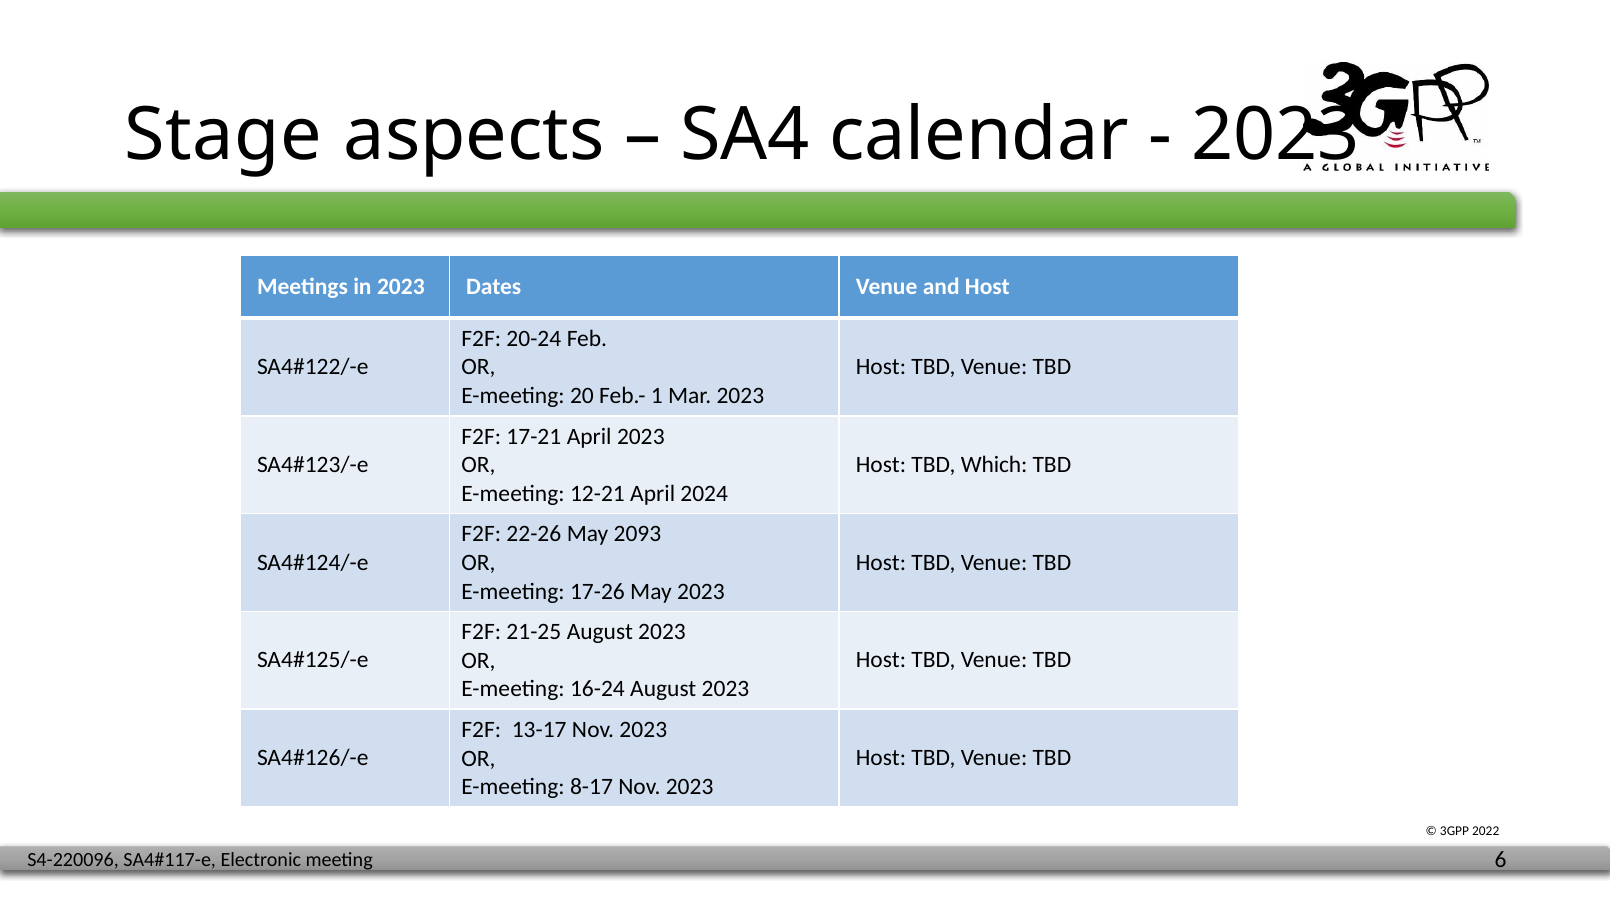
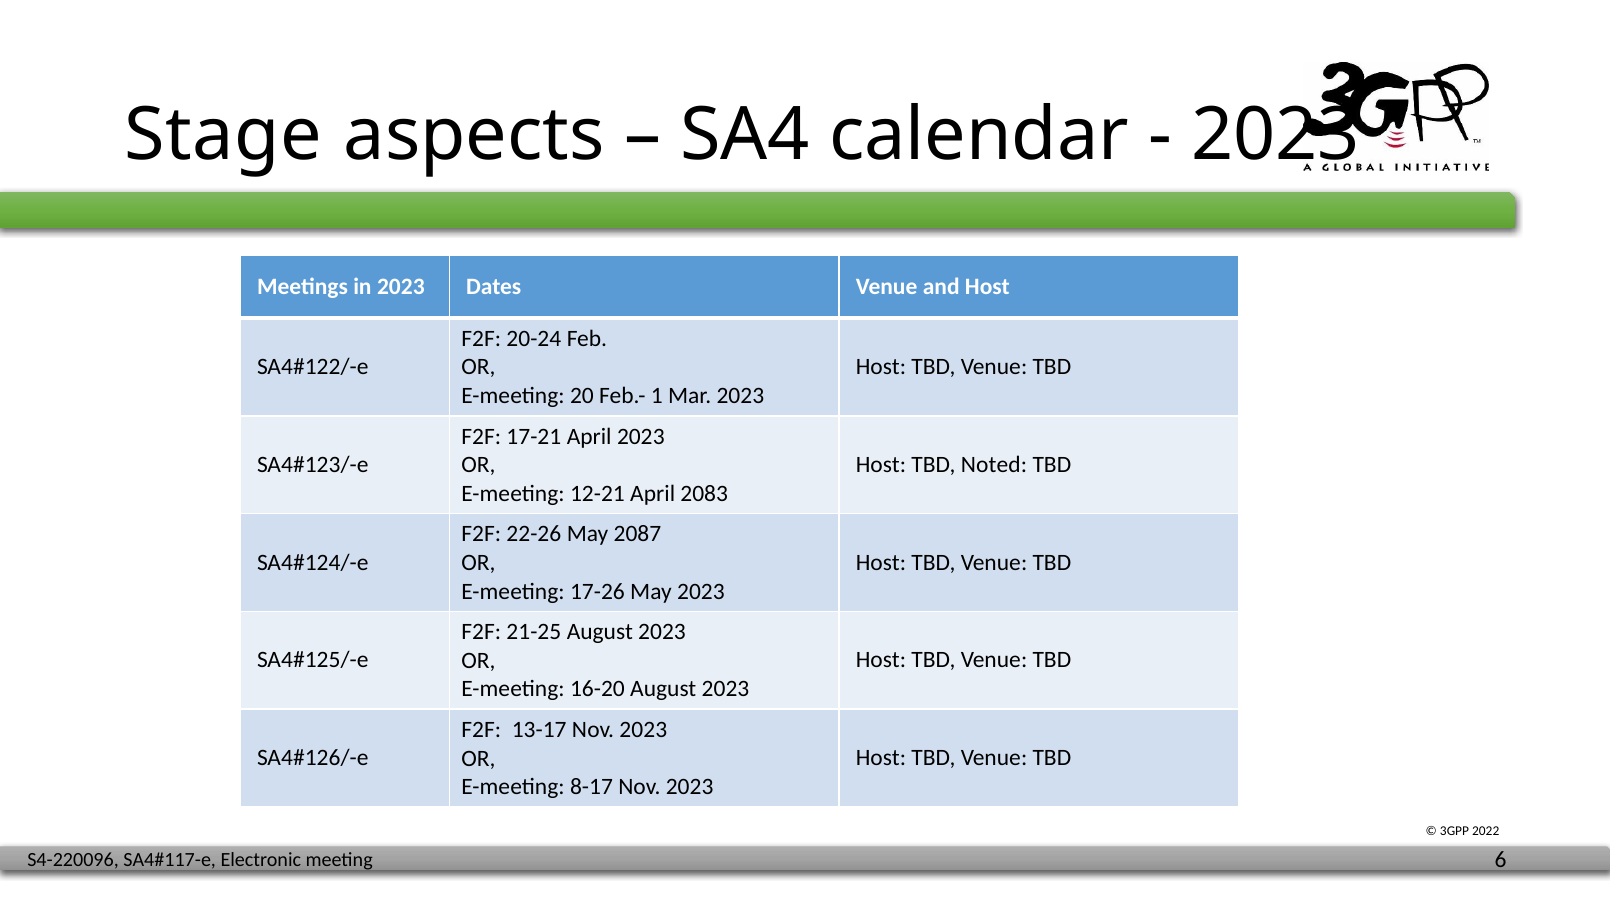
Which: Which -> Noted (994, 465)
2024: 2024 -> 2083 (704, 494)
2093: 2093 -> 2087 (637, 535)
16-24: 16-24 -> 16-20 (597, 690)
